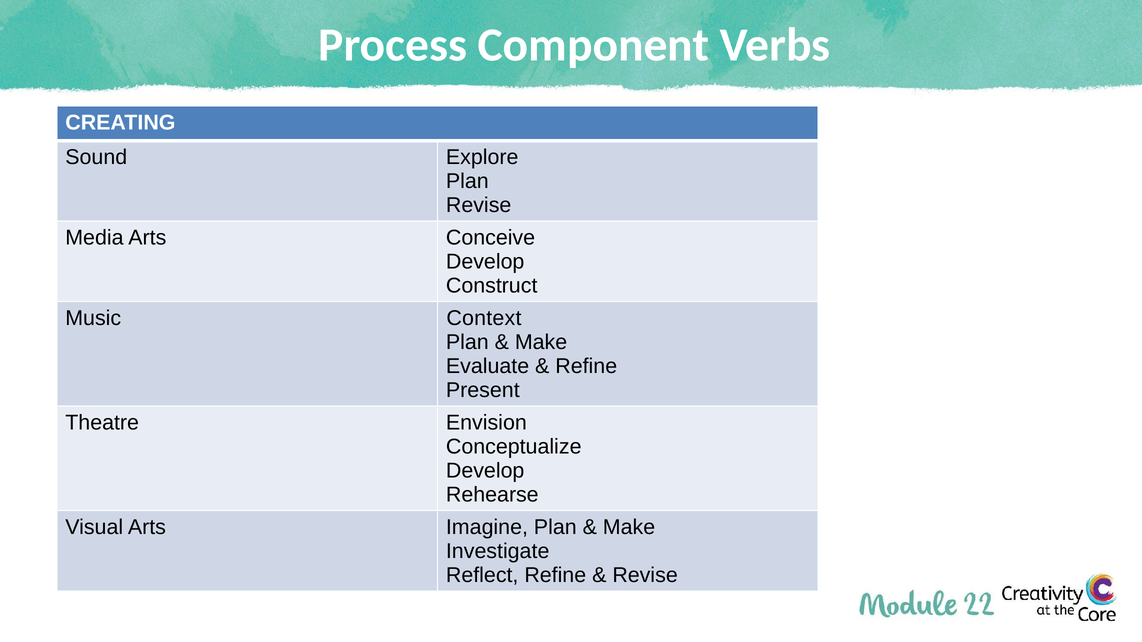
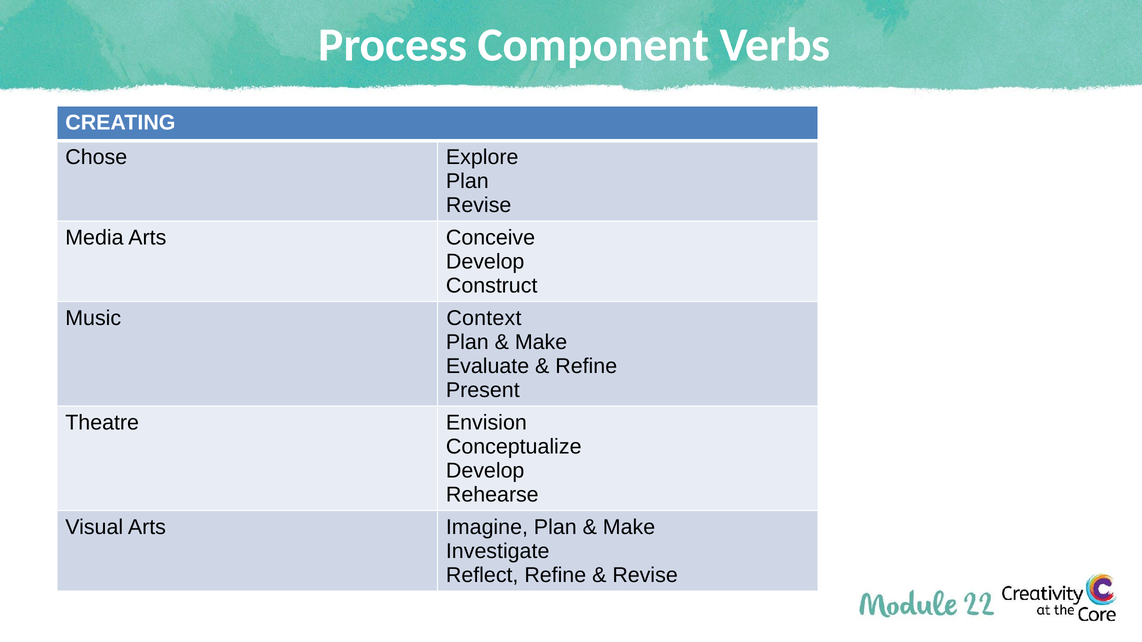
Sound: Sound -> Chose (96, 157)
